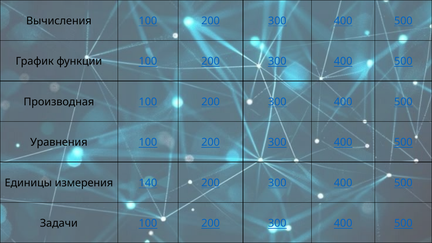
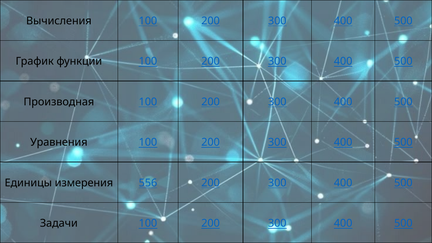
140: 140 -> 556 (148, 183)
